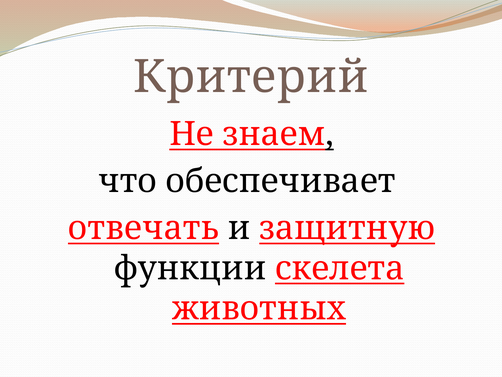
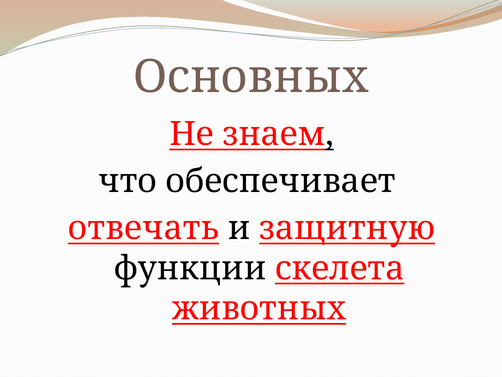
Критерий: Критерий -> Основных (251, 77)
